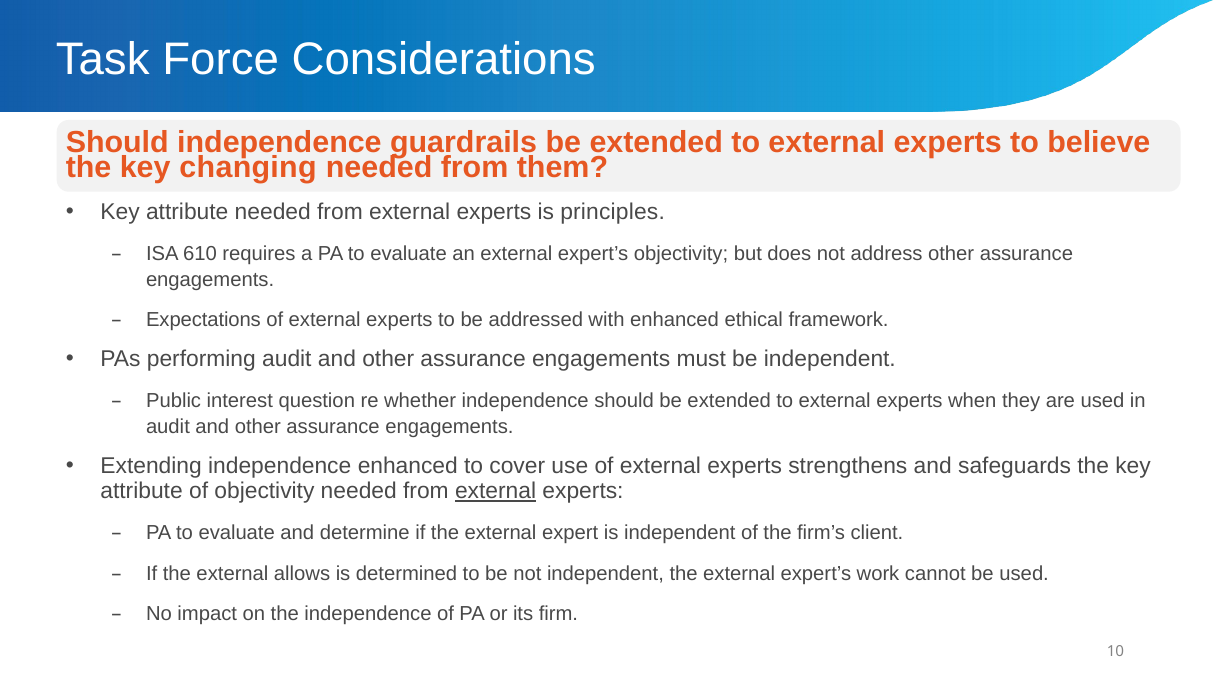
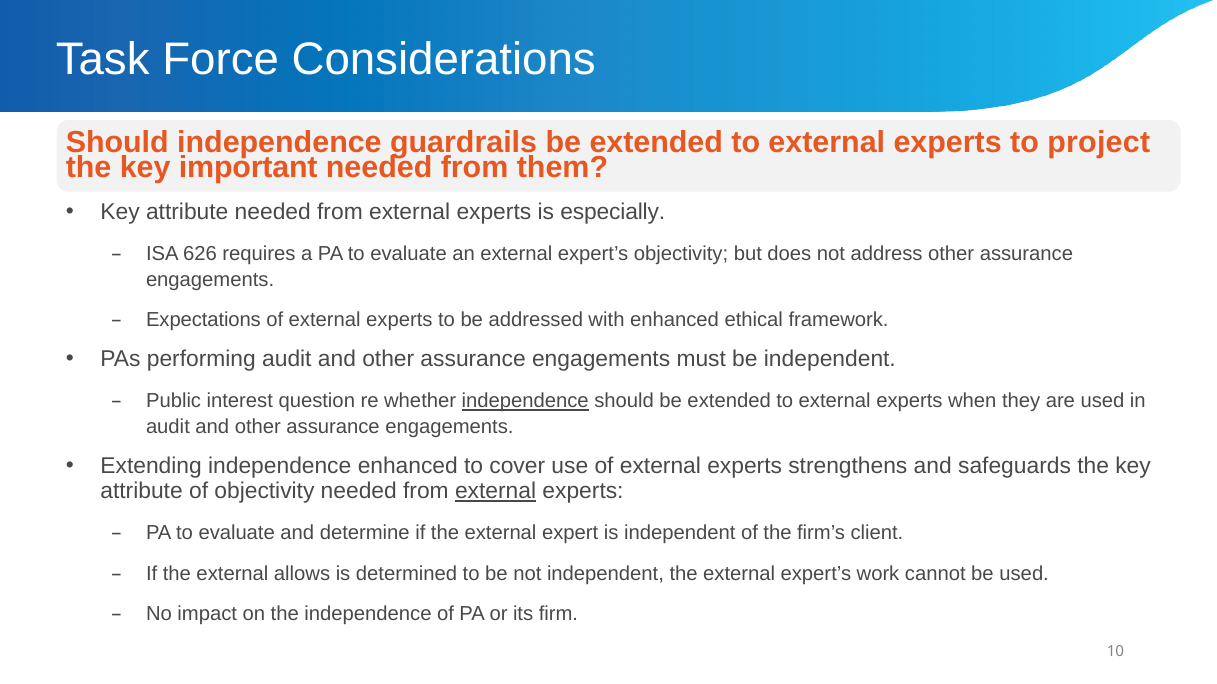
believe: believe -> project (1099, 142)
changing: changing -> important (248, 168)
principles: principles -> especially (613, 212)
610: 610 -> 626 (200, 254)
independence underline: none -> present (525, 402)
